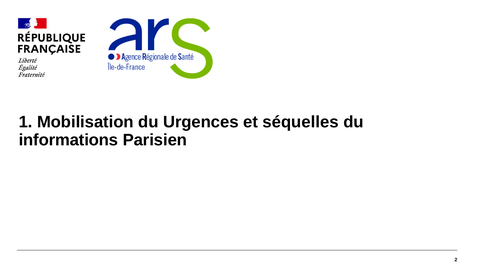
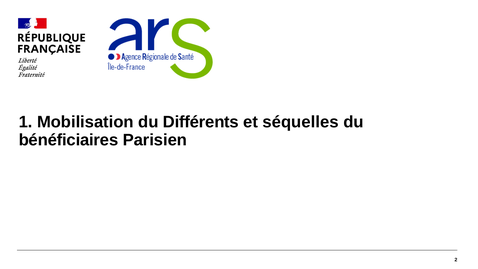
Urgences: Urgences -> Différents (201, 122)
informations: informations -> bénéficiaires (68, 140)
